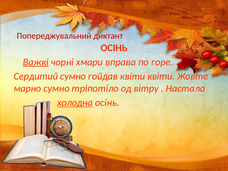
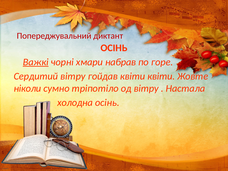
вправа: вправа -> набрав (121, 62)
Сердитий сумно: сумно -> вітру (73, 76)
марно: марно -> ніколи (27, 88)
холодна underline: present -> none (75, 103)
